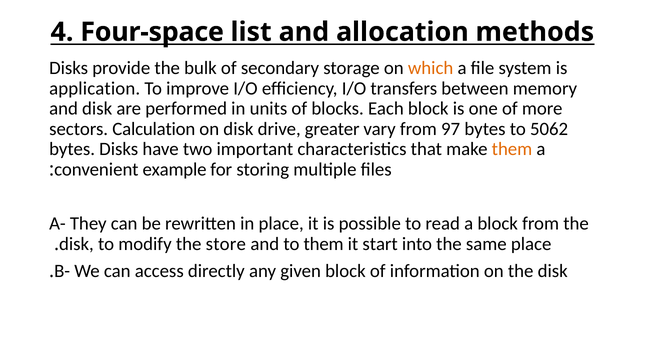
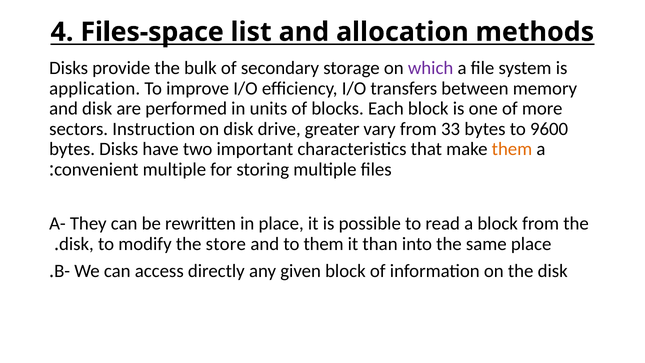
Four-space: Four-space -> Files-space (152, 32)
which colour: orange -> purple (431, 68)
Calculation: Calculation -> Instruction (154, 129)
97: 97 -> 33 (451, 129)
5062: 5062 -> 9600 (549, 129)
convenient example: example -> multiple (174, 169)
start: start -> than (380, 244)
